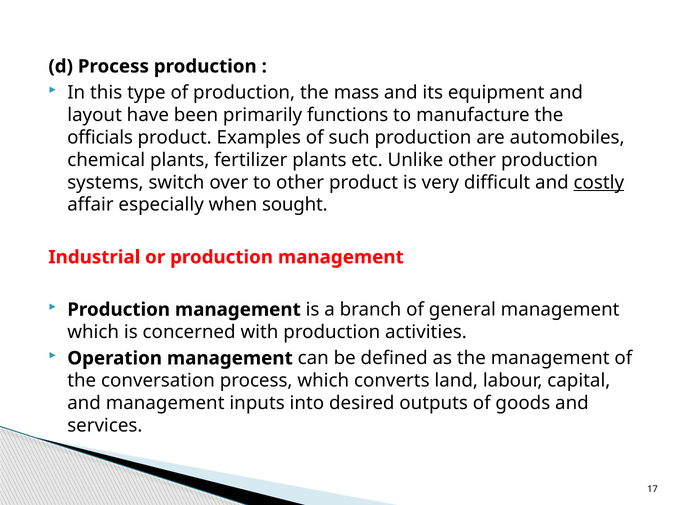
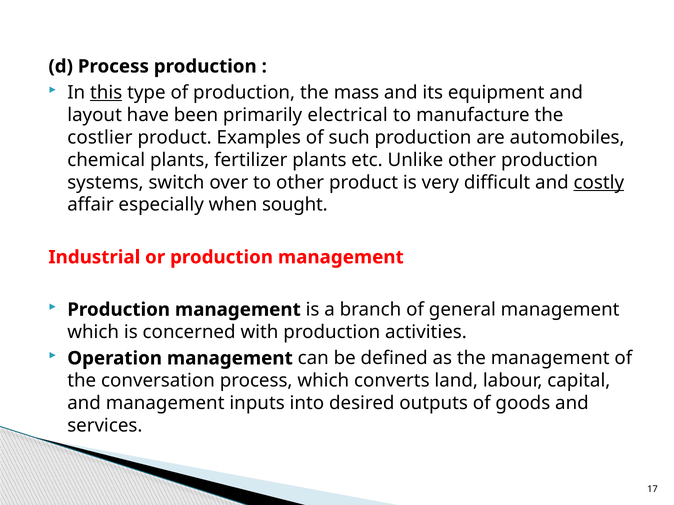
this underline: none -> present (106, 93)
functions: functions -> electrical (348, 115)
officials: officials -> costlier (100, 138)
